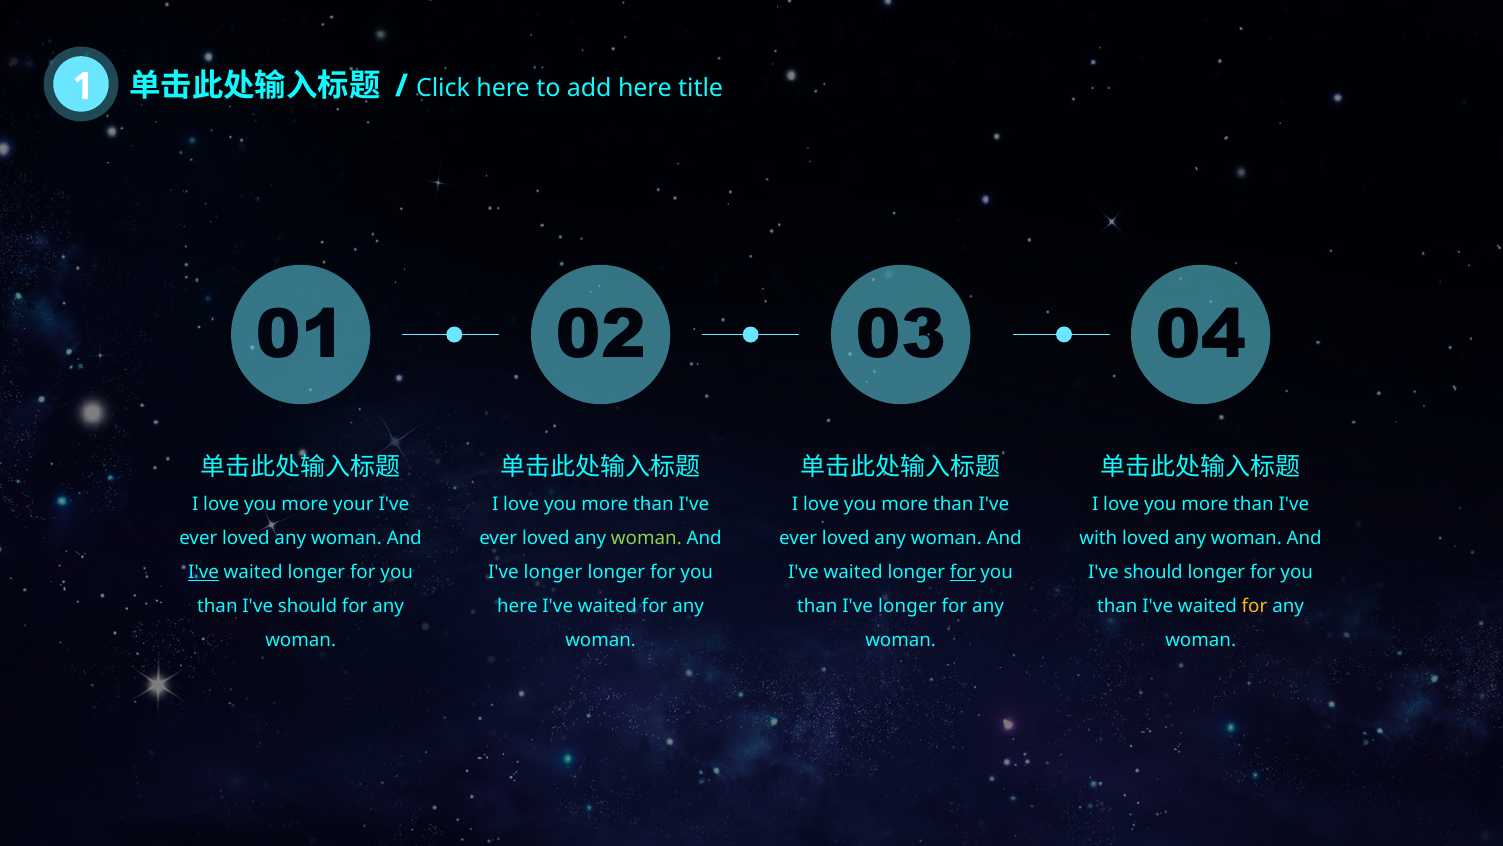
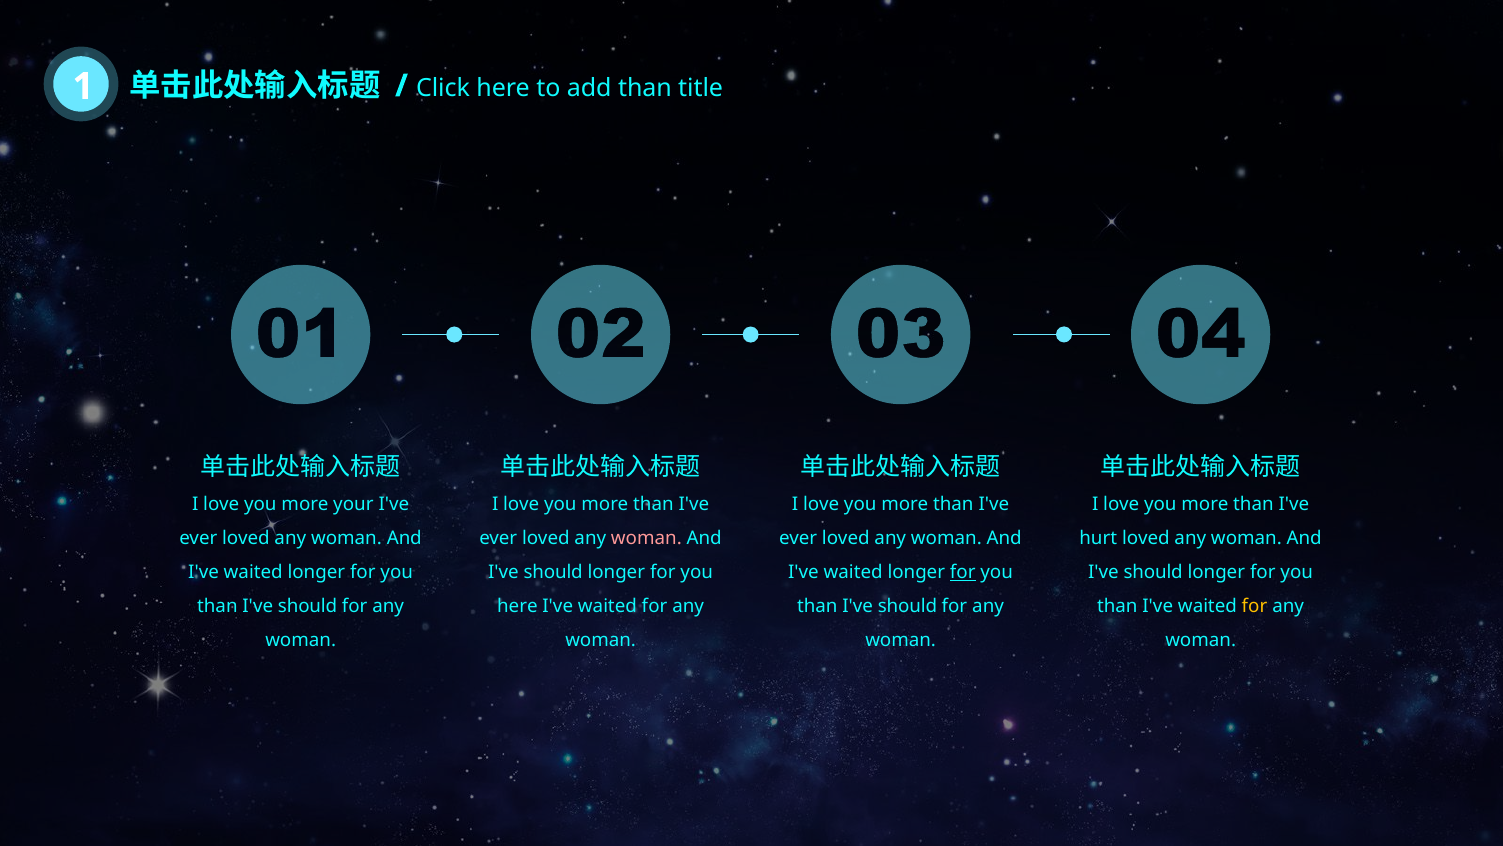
add here: here -> than (645, 88)
woman colour: light green -> pink (646, 538)
with: with -> hurt (1098, 538)
I've underline: present -> none (204, 572)
longer: longer -> should (553, 572)
longer: longer -> should (907, 606)
